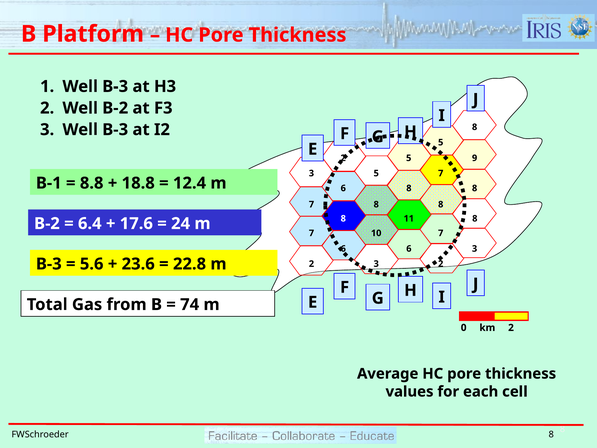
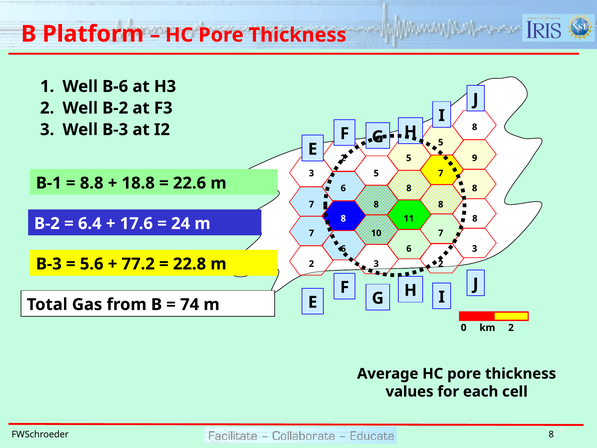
B-3: B-3 -> B-6 (115, 86)
12.4: 12.4 -> 22.6 (190, 183)
23.6: 23.6 -> 77.2 (138, 264)
